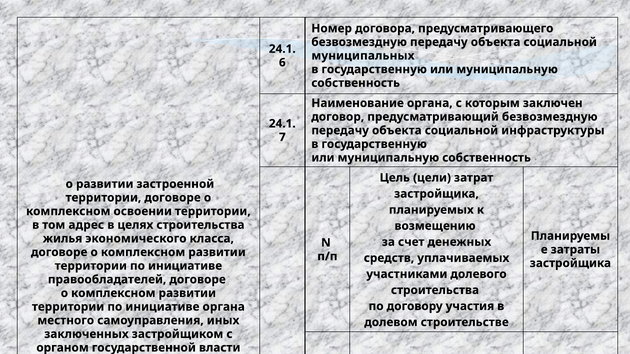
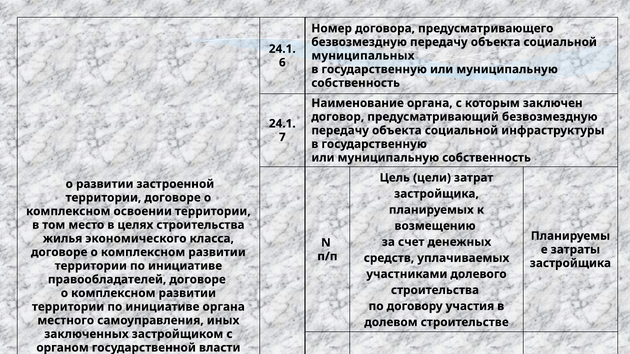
адрес: адрес -> место (86, 225)
